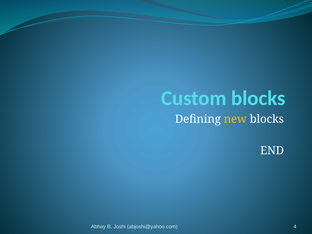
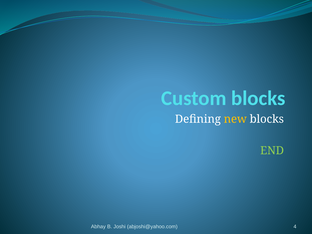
END colour: white -> light green (272, 151)
